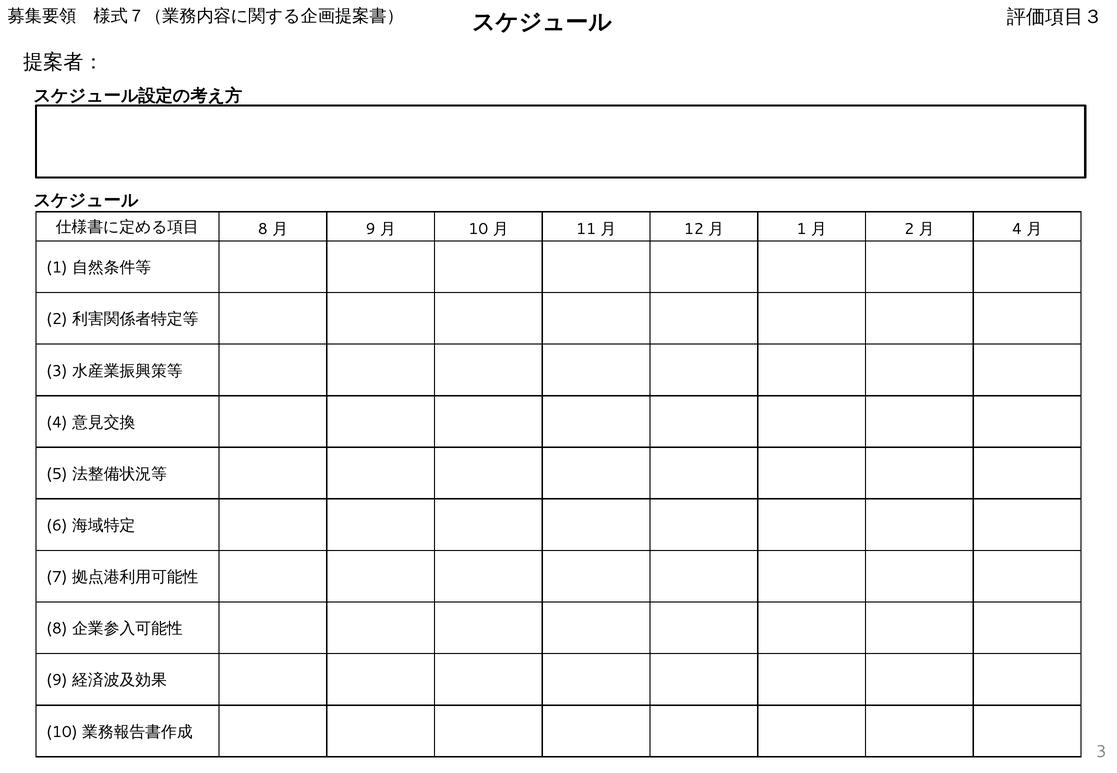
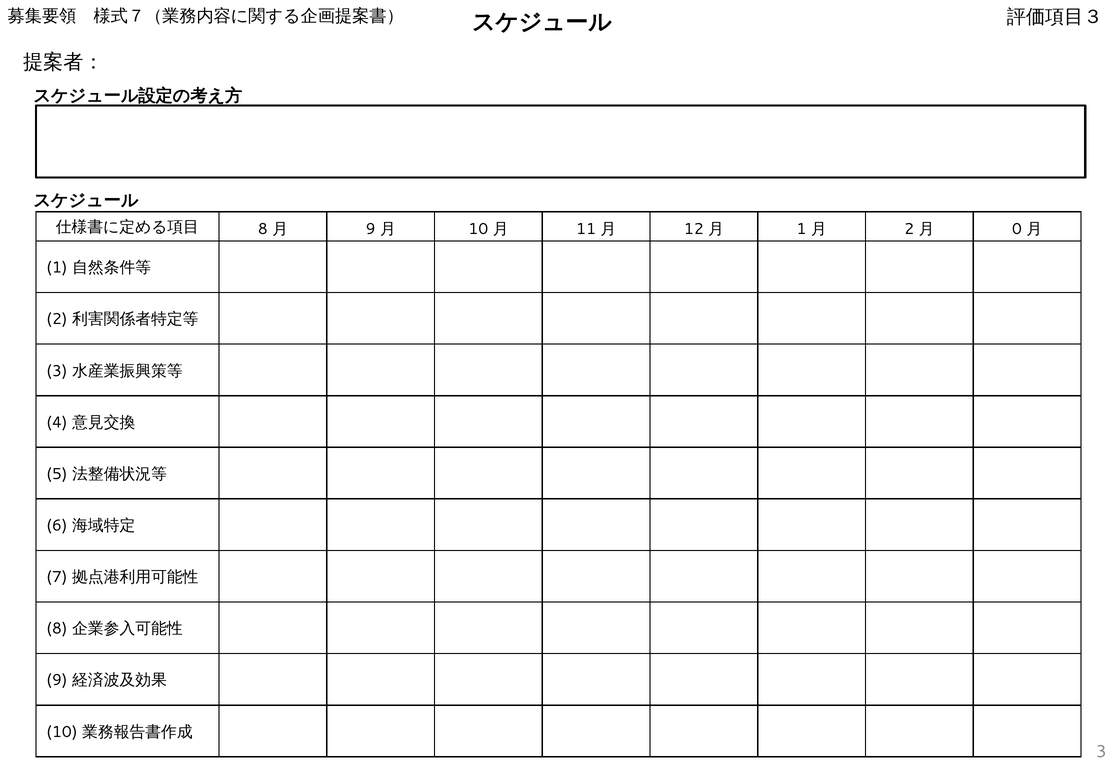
4: 4 -> 0 (1017, 229)
